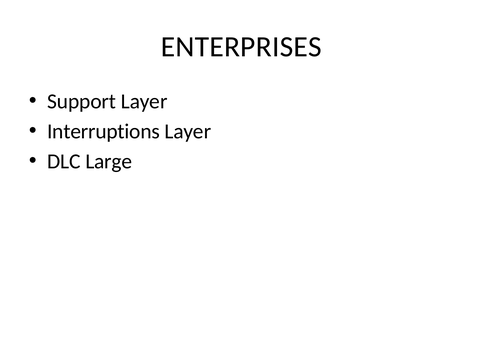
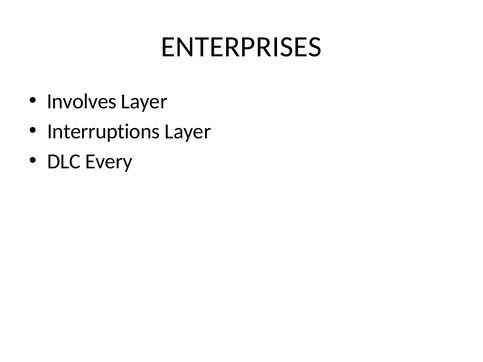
Support: Support -> Involves (82, 101)
Large: Large -> Every (109, 161)
